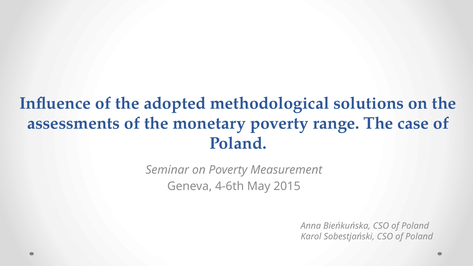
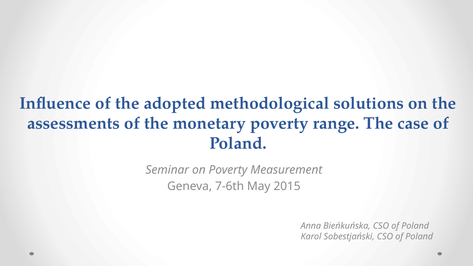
4-6th: 4-6th -> 7-6th (230, 186)
